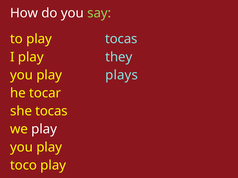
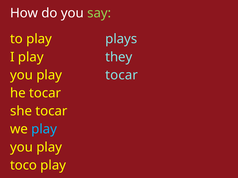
play tocas: tocas -> plays (121, 39)
play plays: plays -> tocar (122, 75)
she tocas: tocas -> tocar (51, 111)
play colour: white -> light blue (44, 129)
